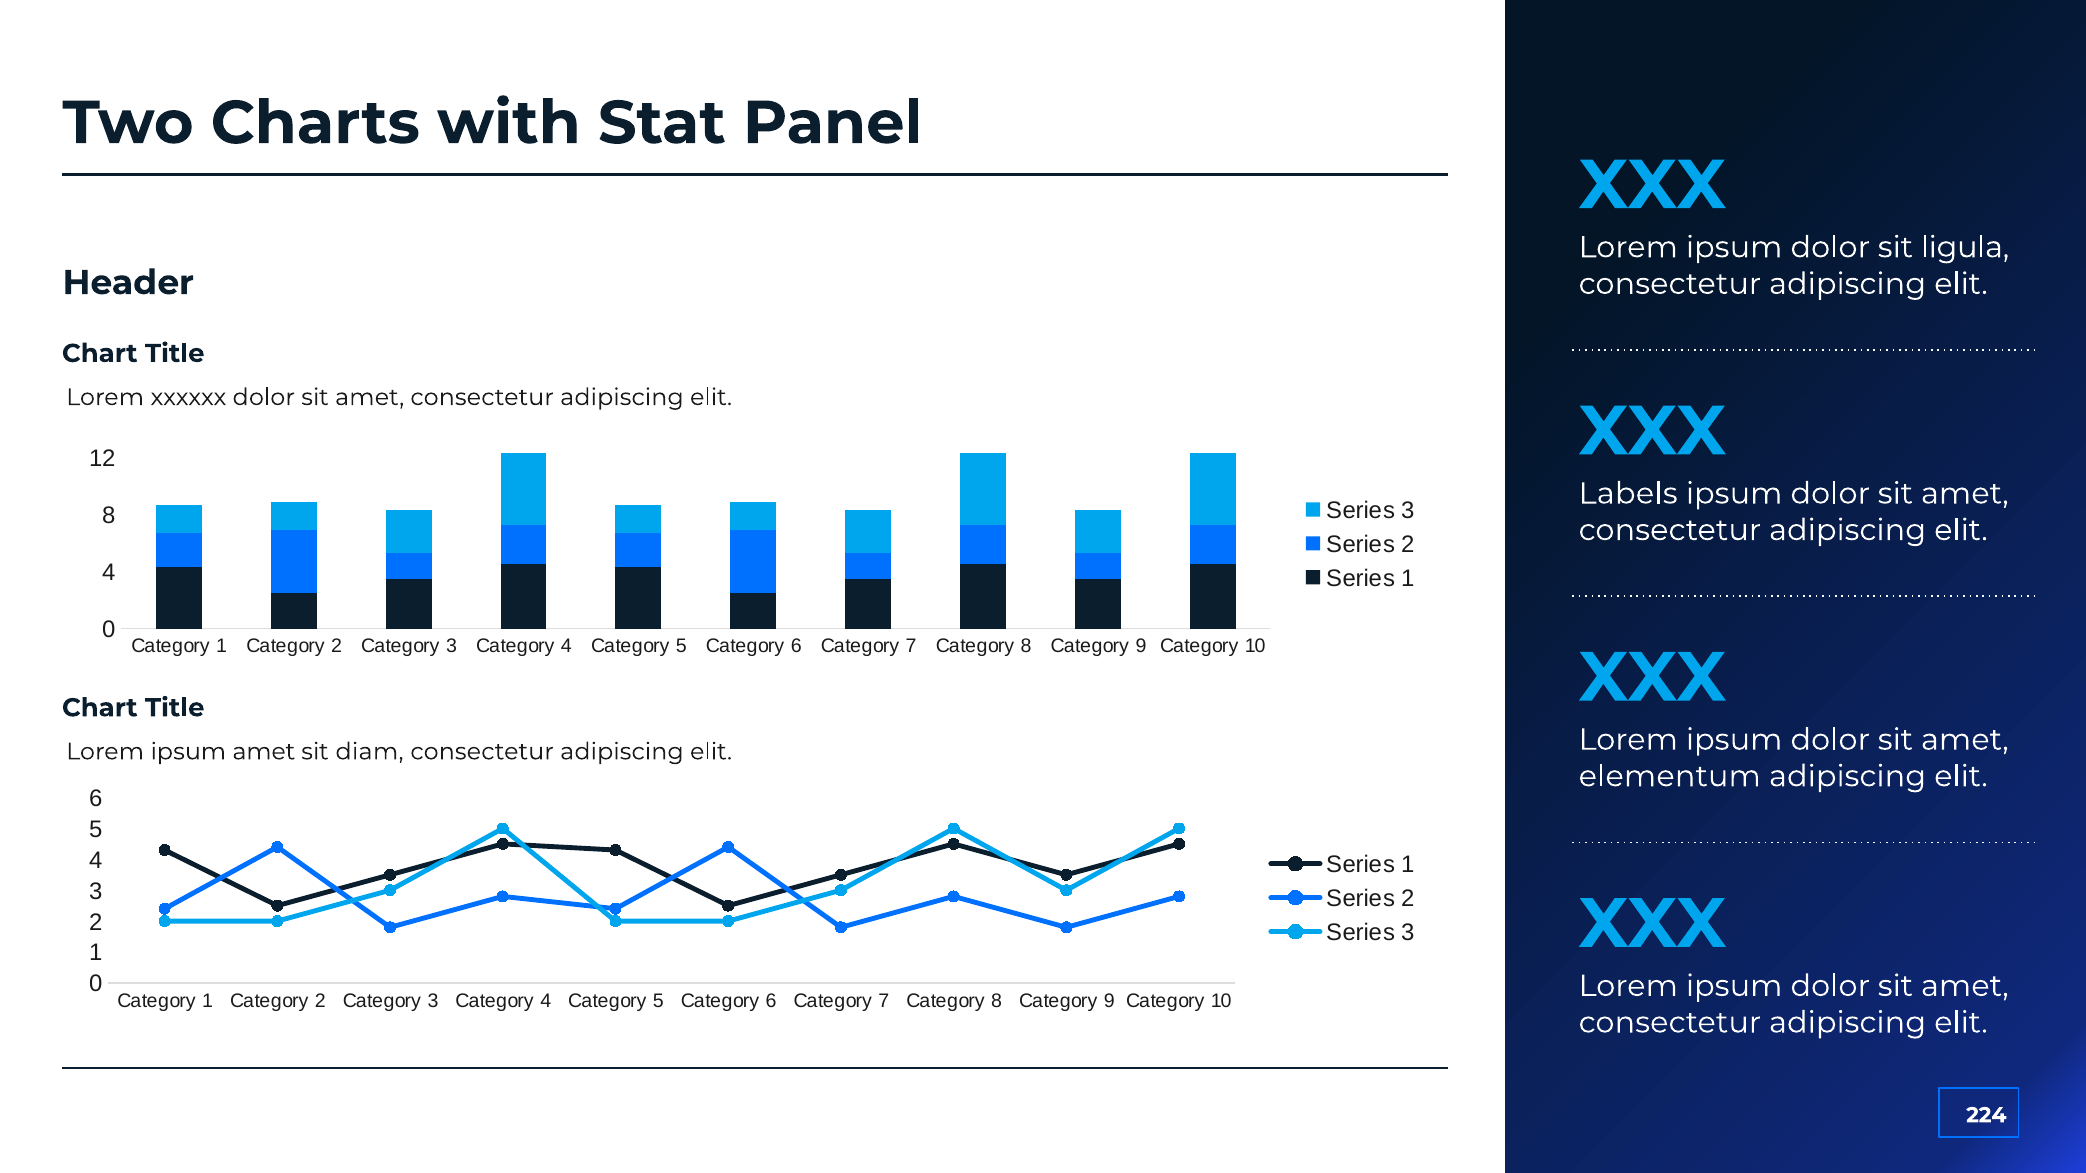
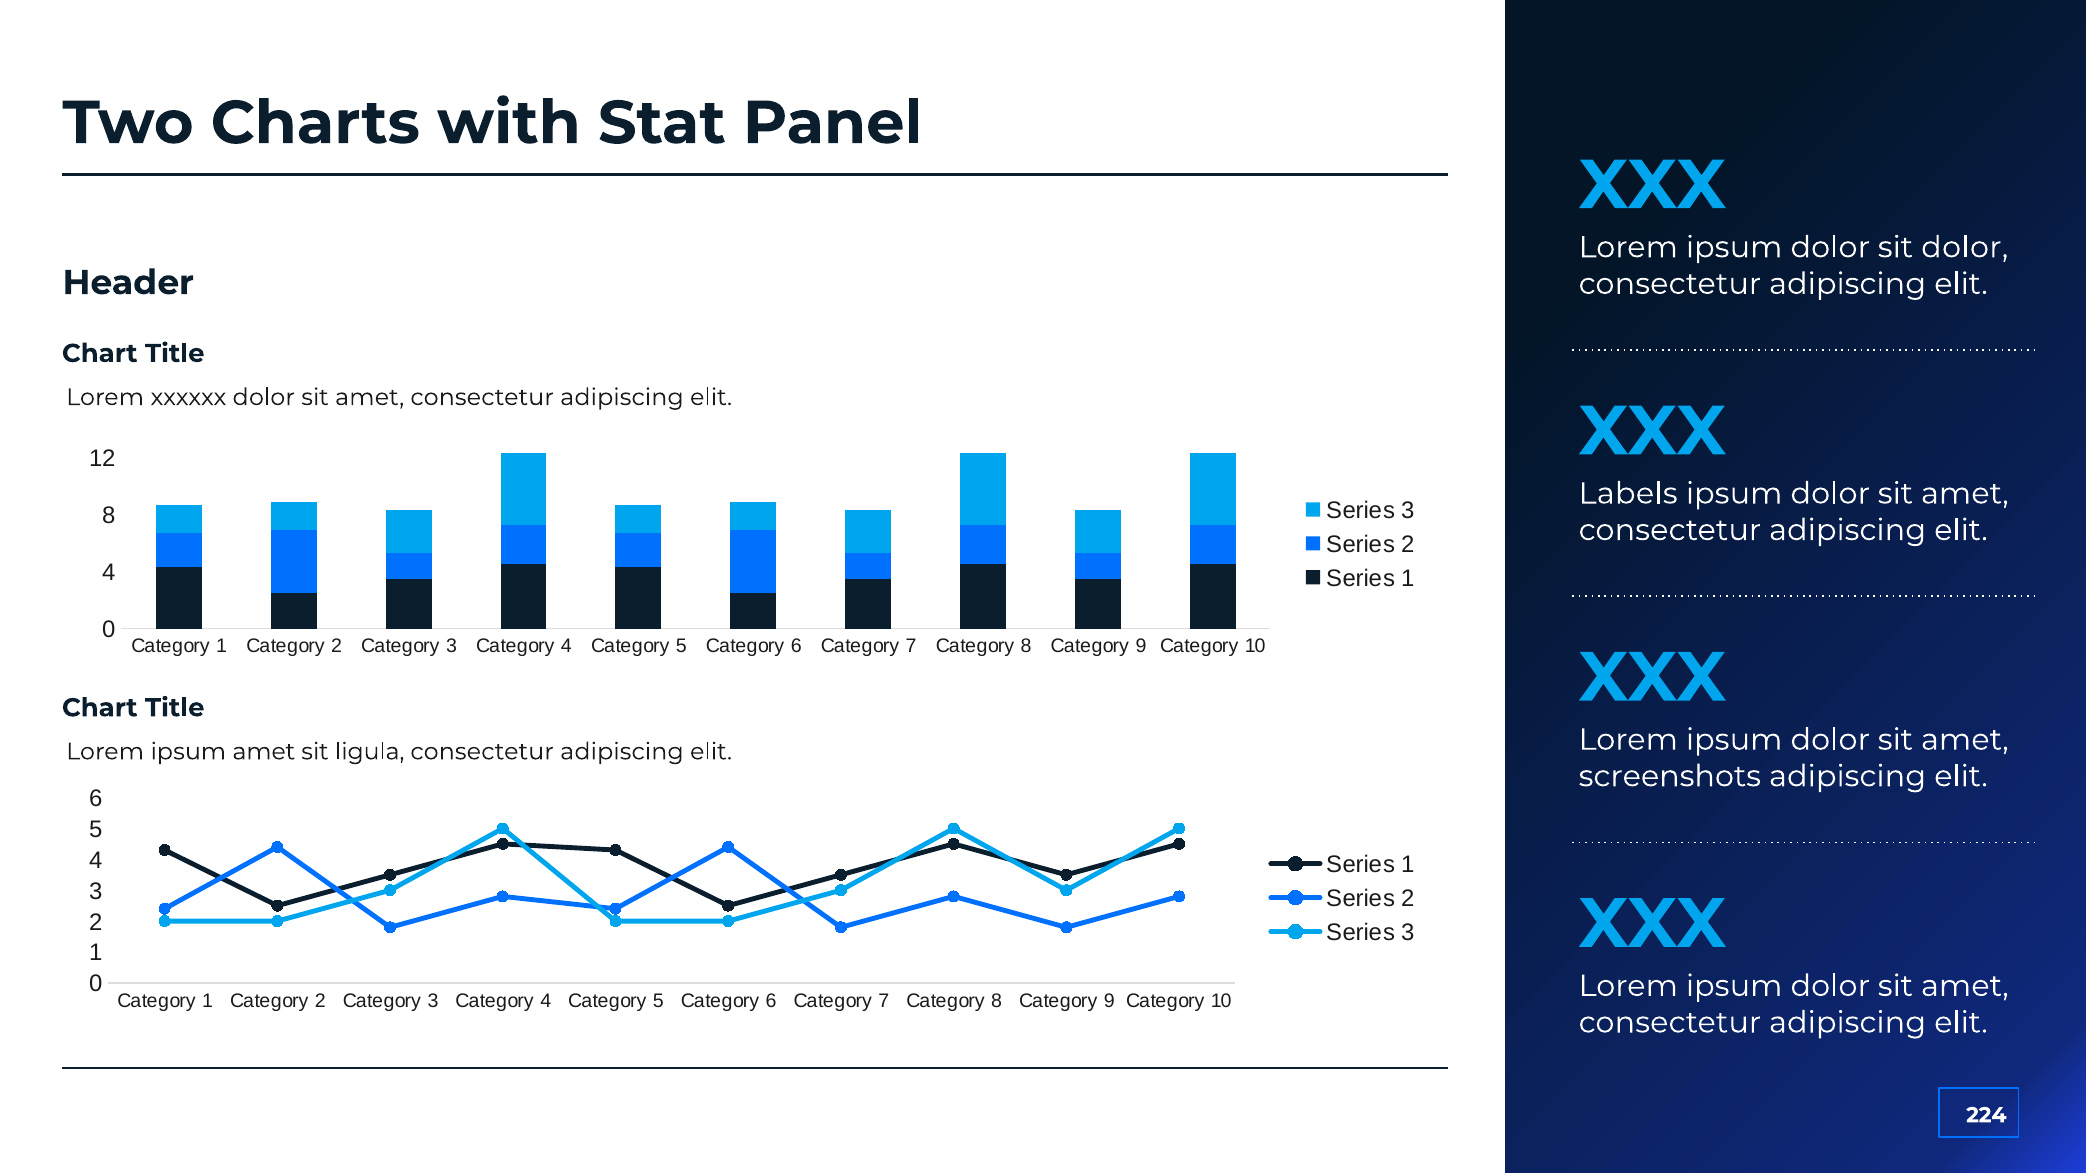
sit ligula: ligula -> dolor (1965, 247)
diam: diam -> ligula (370, 752)
elementum: elementum -> screenshots (1670, 777)
